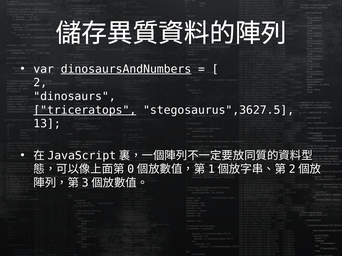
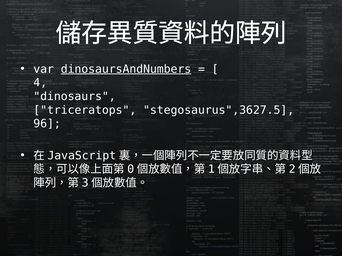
2: 2 -> 4 (40, 83)
triceratops underline: present -> none (85, 110)
13: 13 -> 96 (47, 124)
